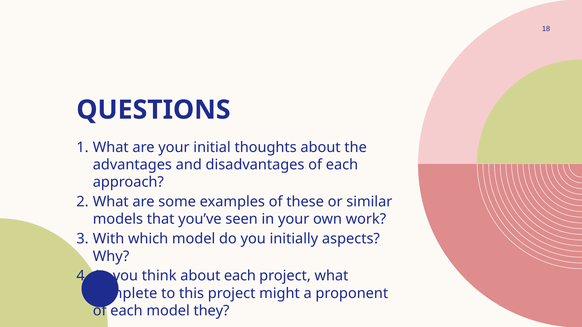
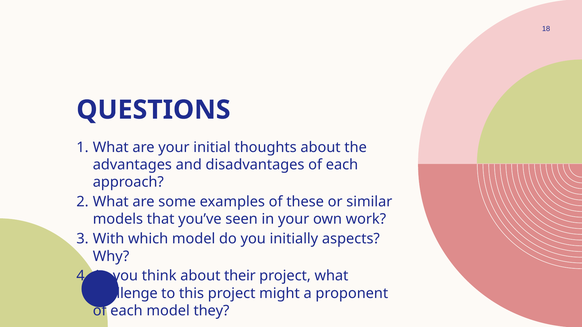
about each: each -> their (240, 276)
complete: complete -> challenge (125, 294)
